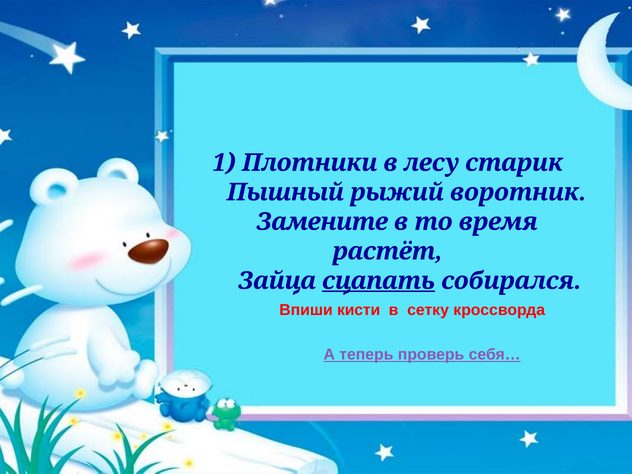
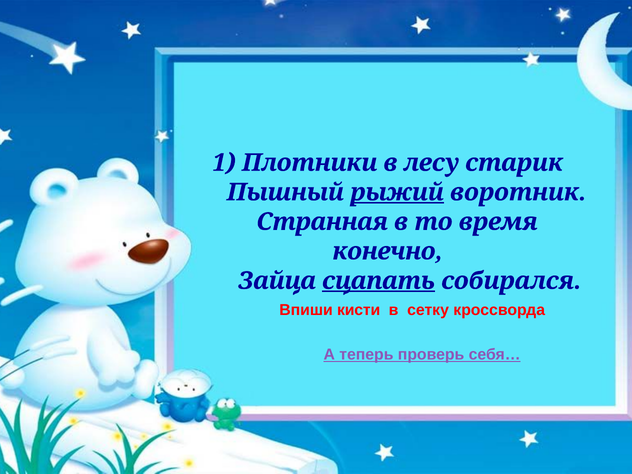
рыжий underline: none -> present (397, 192)
Замените: Замените -> Странная (322, 222)
растёт: растёт -> конечно (388, 251)
